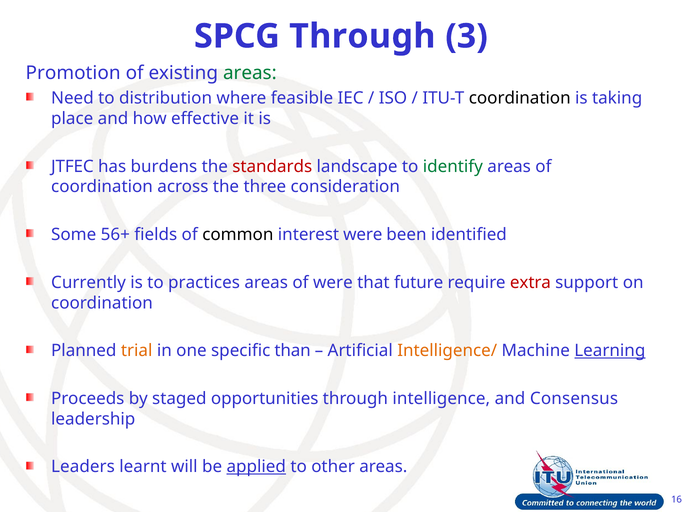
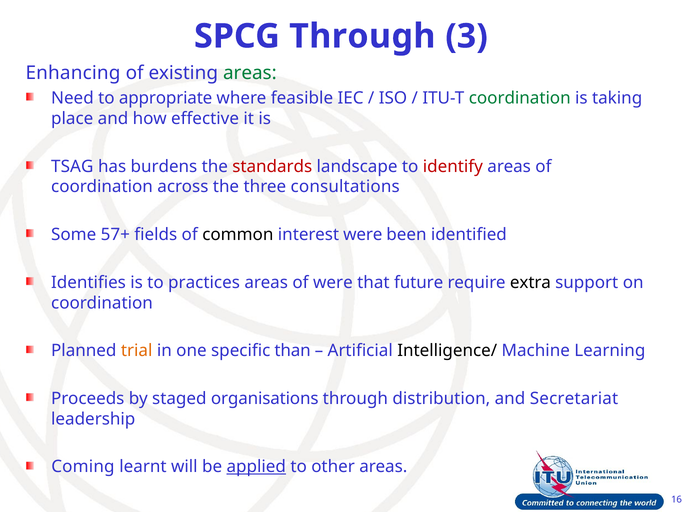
Promotion: Promotion -> Enhancing (73, 73)
distribution: distribution -> appropriate (166, 98)
coordination colour: black -> green (520, 98)
JTFEC: JTFEC -> TSAG (72, 166)
identify colour: green -> red (453, 166)
consideration: consideration -> consultations (345, 187)
56+: 56+ -> 57+ (115, 234)
Currently: Currently -> Identifies (89, 282)
extra colour: red -> black (530, 282)
Intelligence/ colour: orange -> black (447, 350)
Learning underline: present -> none (610, 350)
opportunities: opportunities -> organisations (265, 398)
intelligence: intelligence -> distribution (441, 398)
Consensus: Consensus -> Secretariat (574, 398)
Leaders: Leaders -> Coming (83, 466)
